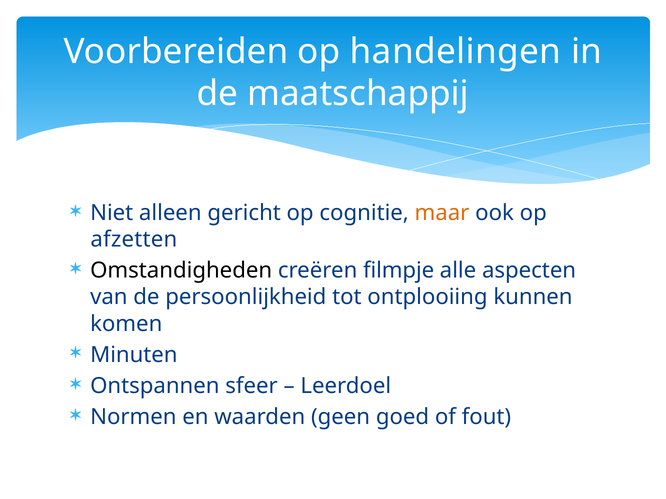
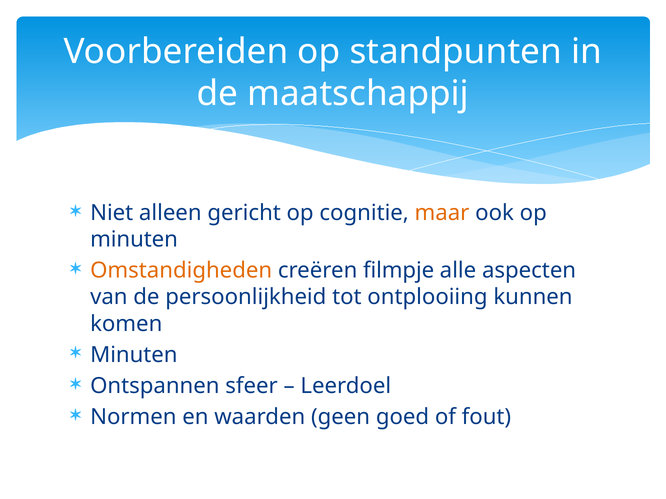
handelingen: handelingen -> standpunten (456, 52)
afzetten: afzetten -> minuten (134, 240)
Omstandigheden colour: black -> orange (181, 271)
